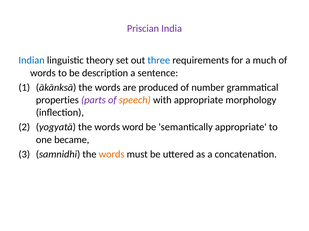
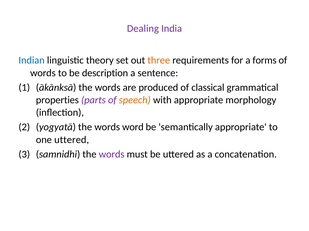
Priscian: Priscian -> Dealing (143, 29)
three colour: blue -> orange (159, 61)
much: much -> forms (265, 61)
number: number -> classical (208, 88)
one became: became -> uttered (72, 140)
words colour: orange -> purple (112, 155)
